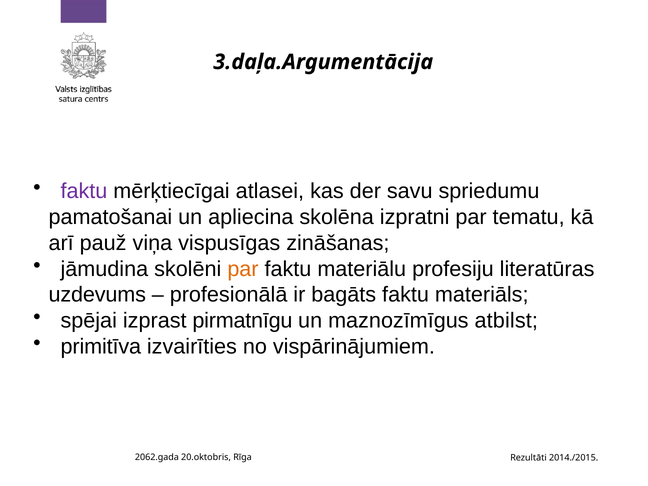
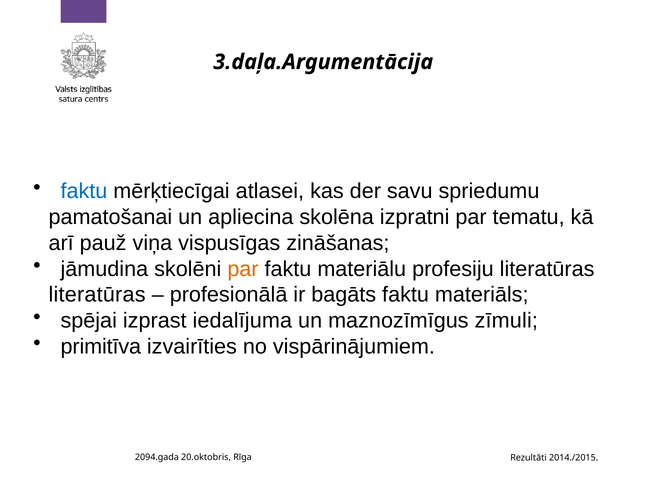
faktu colour: purple -> blue (84, 191)
uzdevums: uzdevums -> literatūras (97, 295)
pirmatnīgu: pirmatnīgu -> iedalījuma (242, 321)
atbilst: atbilst -> zīmuli (506, 321)
2062.gada: 2062.gada -> 2094.gada (157, 457)
